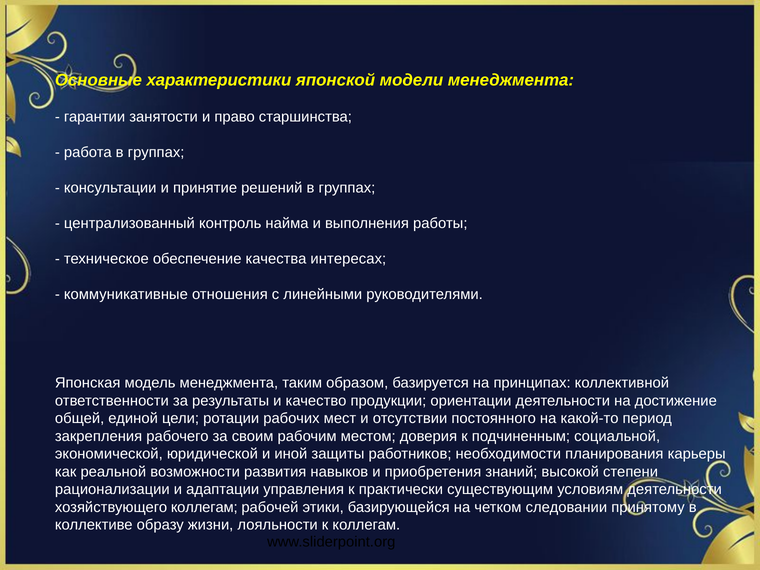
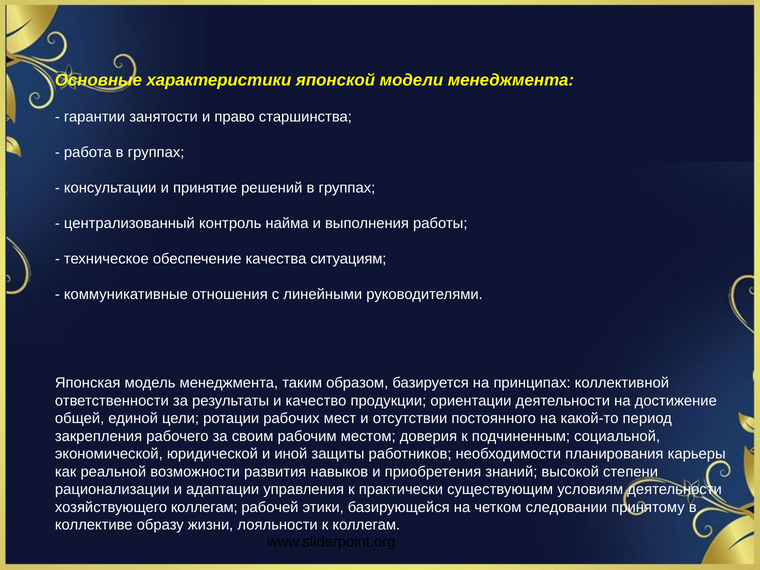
интересах: интересах -> ситуациям (348, 259)
